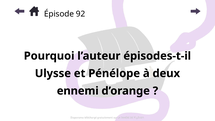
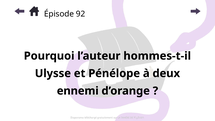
épisodes-t-il: épisodes-t-il -> hommes-t-il (157, 56)
